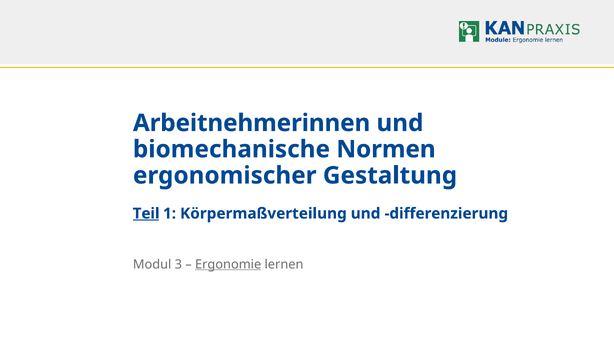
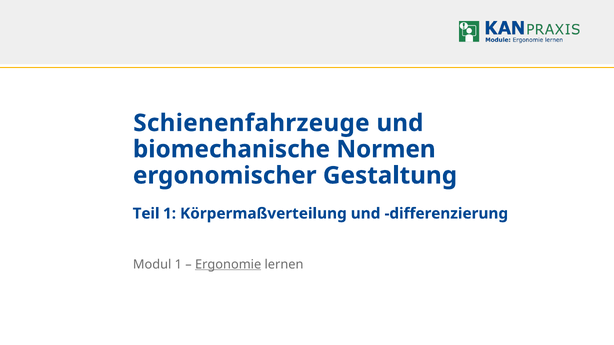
Arbeitnehmerinnen: Arbeitnehmerinnen -> Schienenfahrzeuge (251, 123)
Teil underline: present -> none (146, 214)
Modul 3: 3 -> 1 (178, 265)
